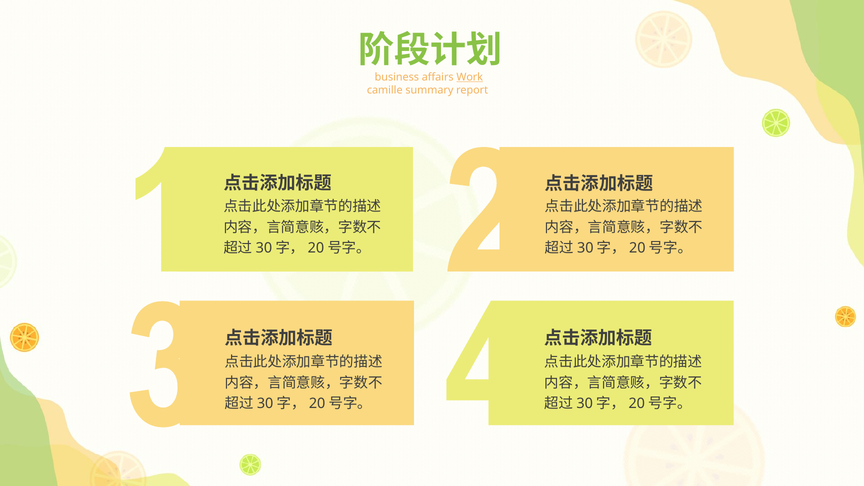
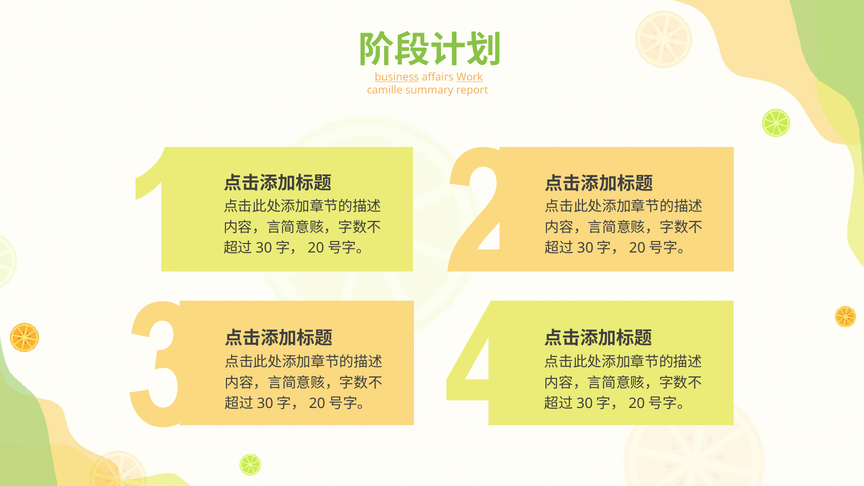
business underline: none -> present (397, 77)
